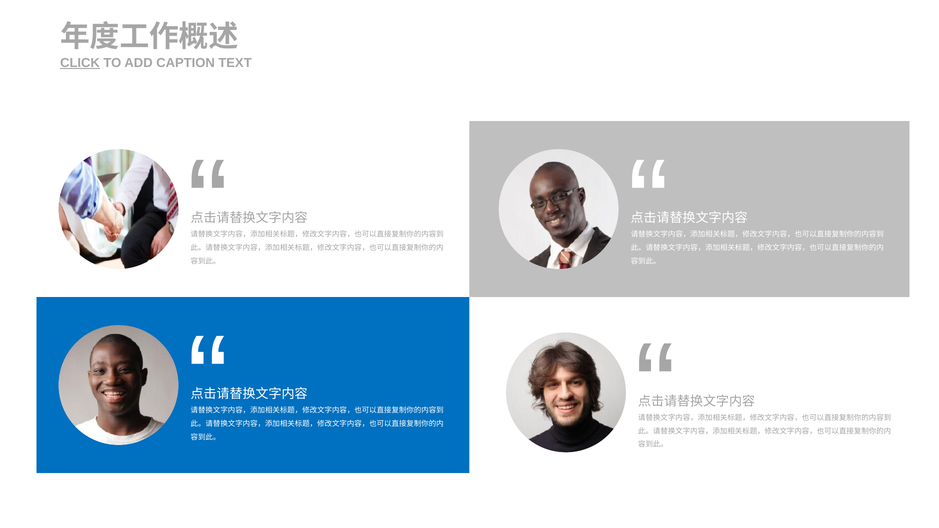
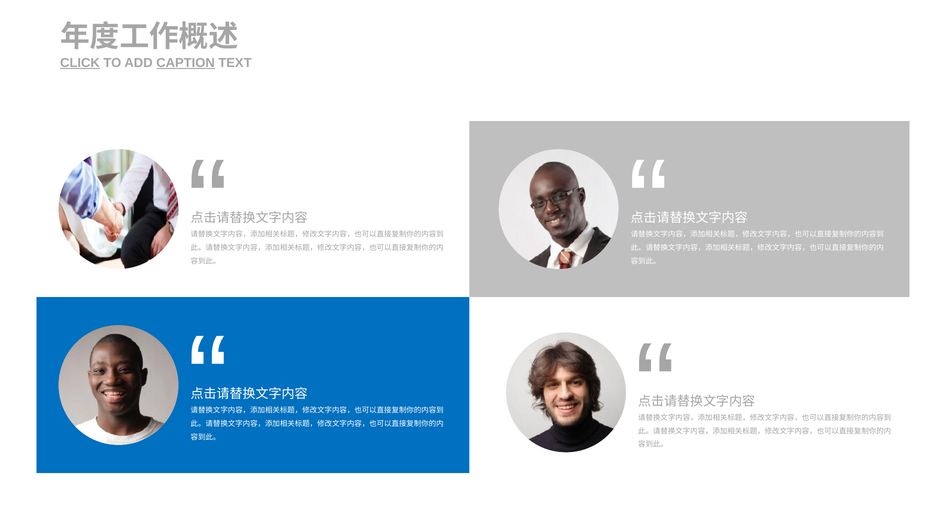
CAPTION underline: none -> present (186, 63)
